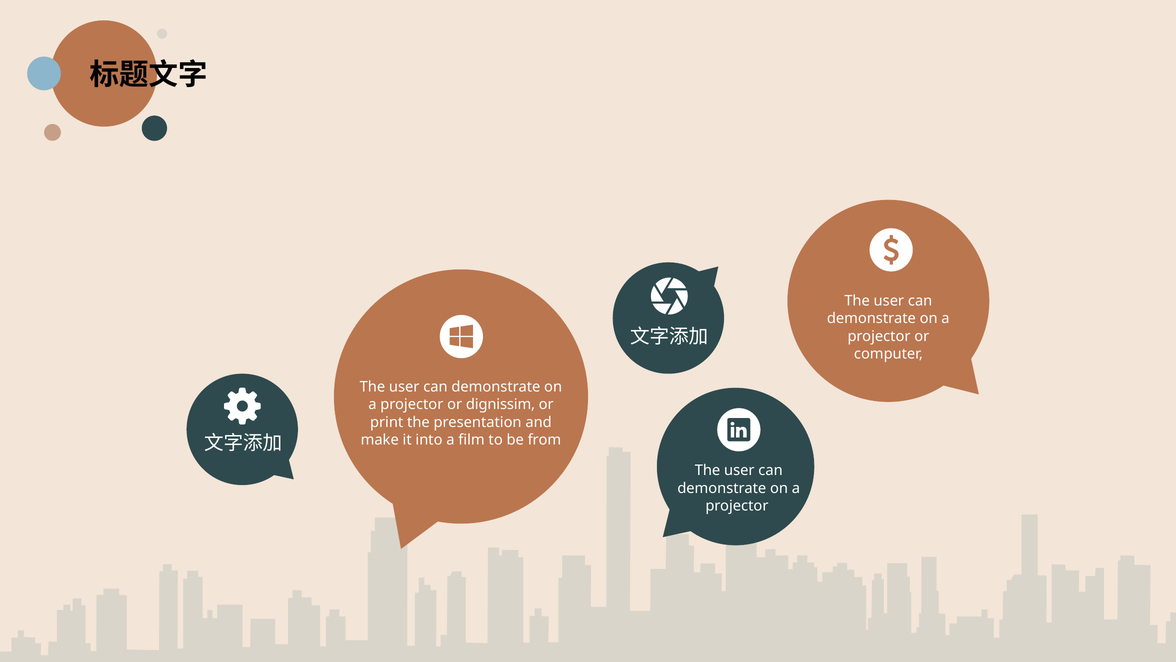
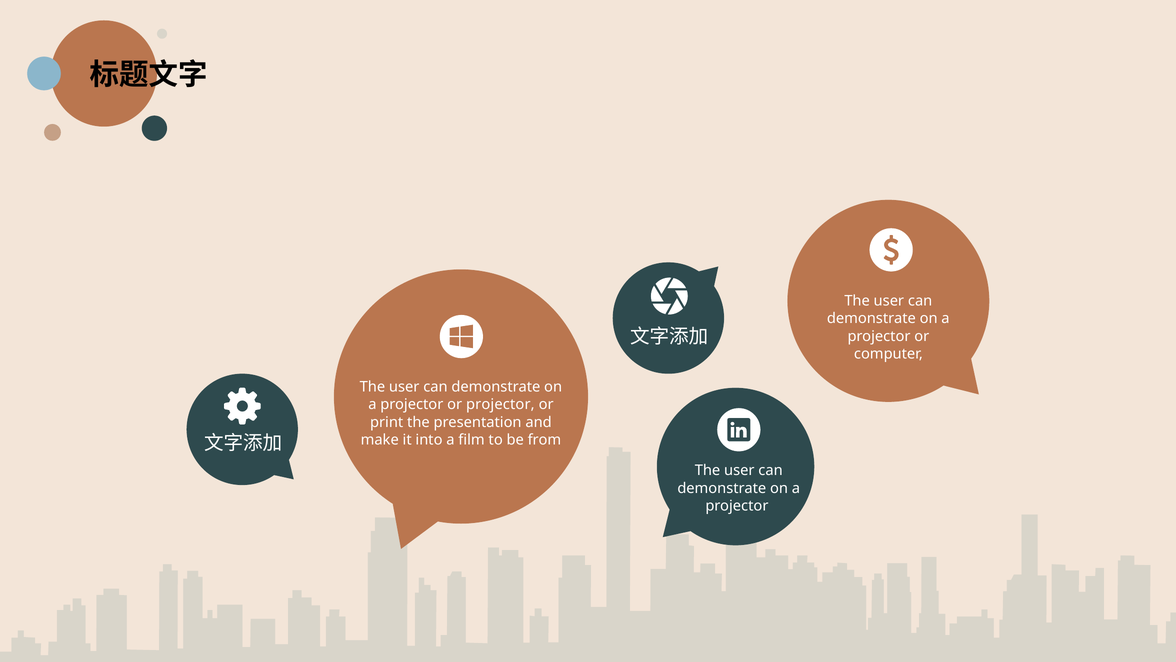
or dignissim: dignissim -> projector (500, 404)
